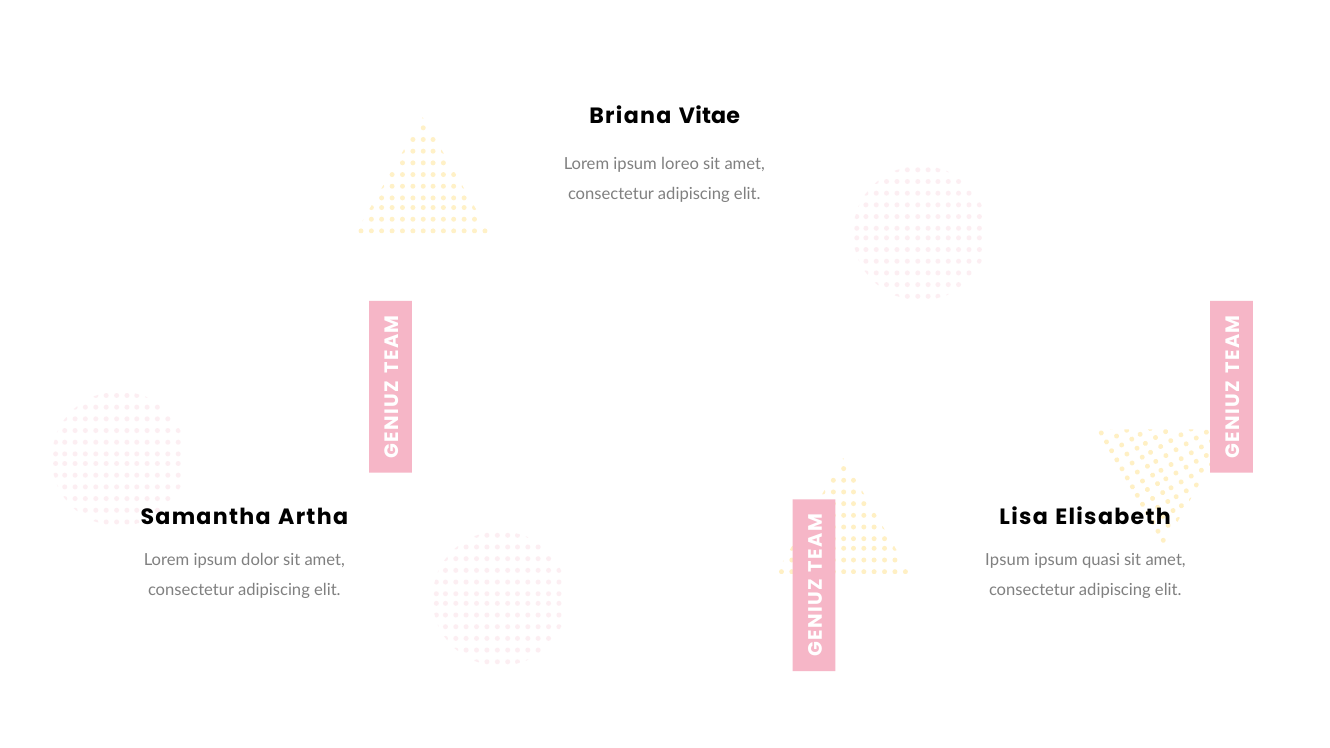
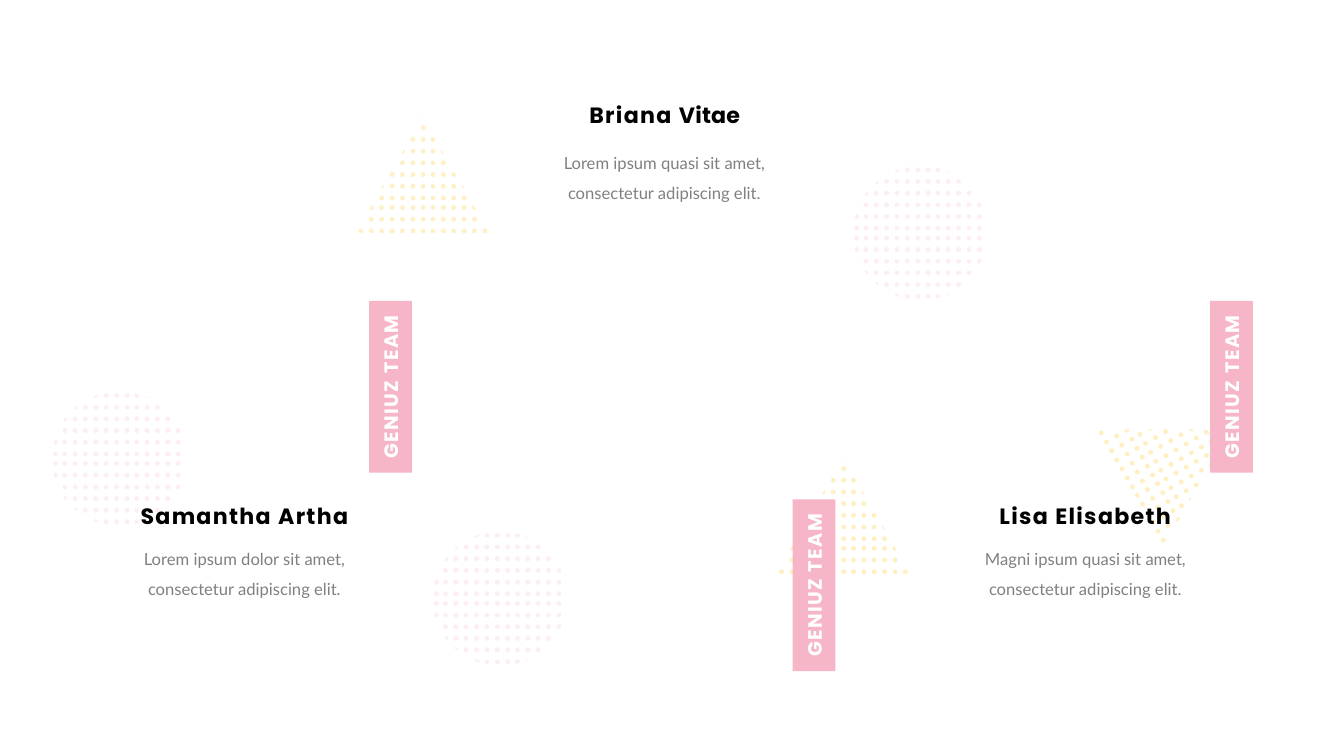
Lorem ipsum loreo: loreo -> quasi (680, 164)
Ipsum: Ipsum -> Magni (1008, 560)
